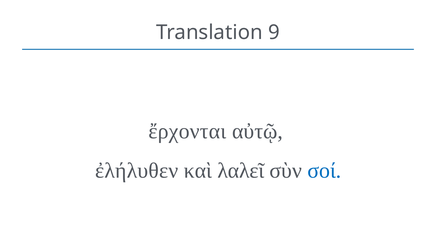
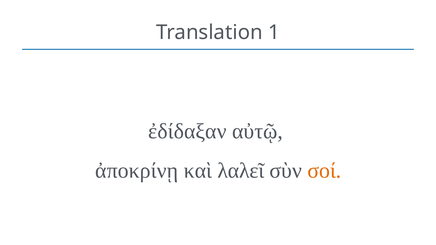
9: 9 -> 1 (274, 32)
ἔρχονται: ἔρχονται -> ἐδίδαξαν (187, 132)
ἐλήλυθεν: ἐλήλυθεν -> ἀποκρίνῃ (137, 171)
σοί colour: blue -> orange (324, 171)
